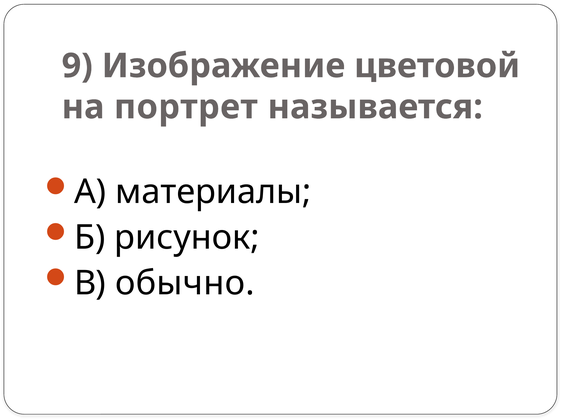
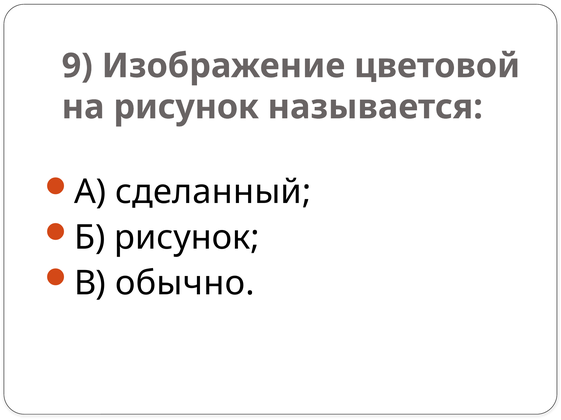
на портрет: портрет -> рисунок (186, 107)
материалы: материалы -> сделанный (213, 192)
